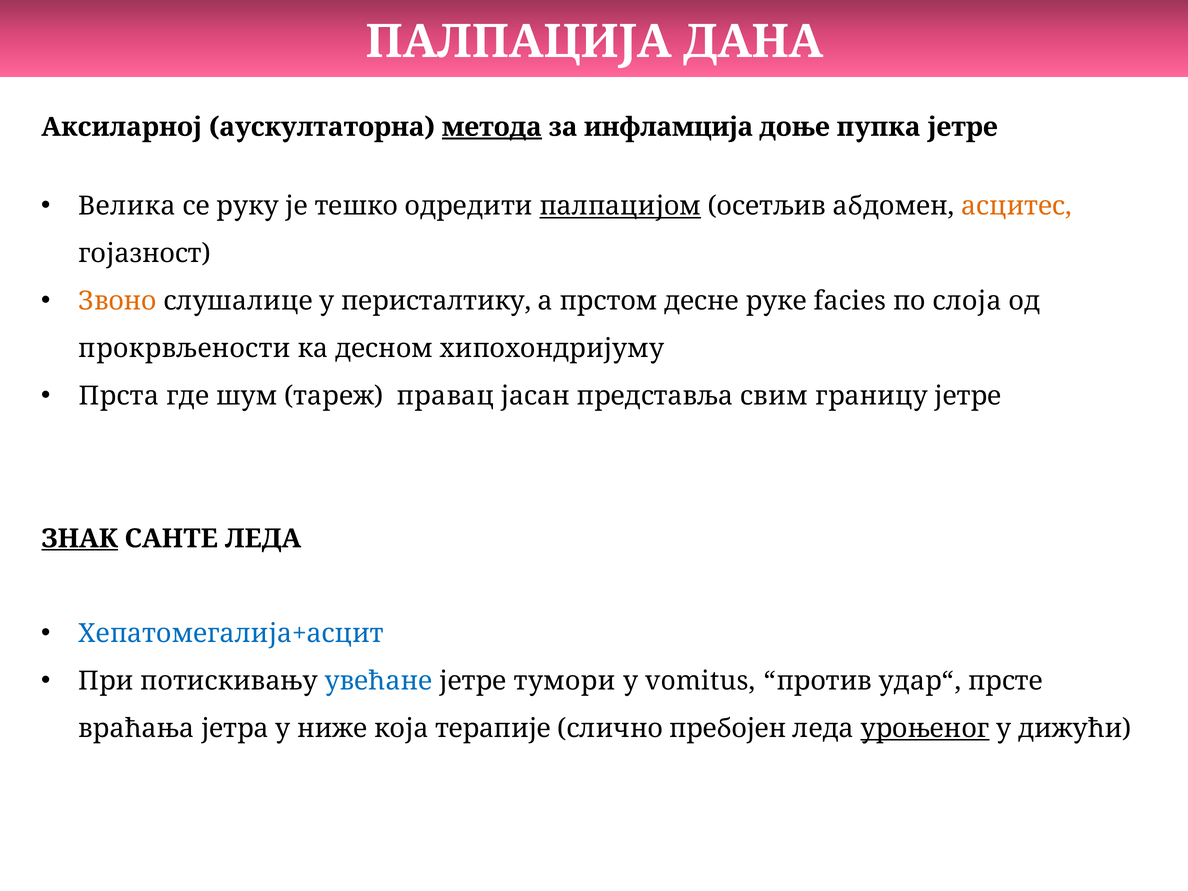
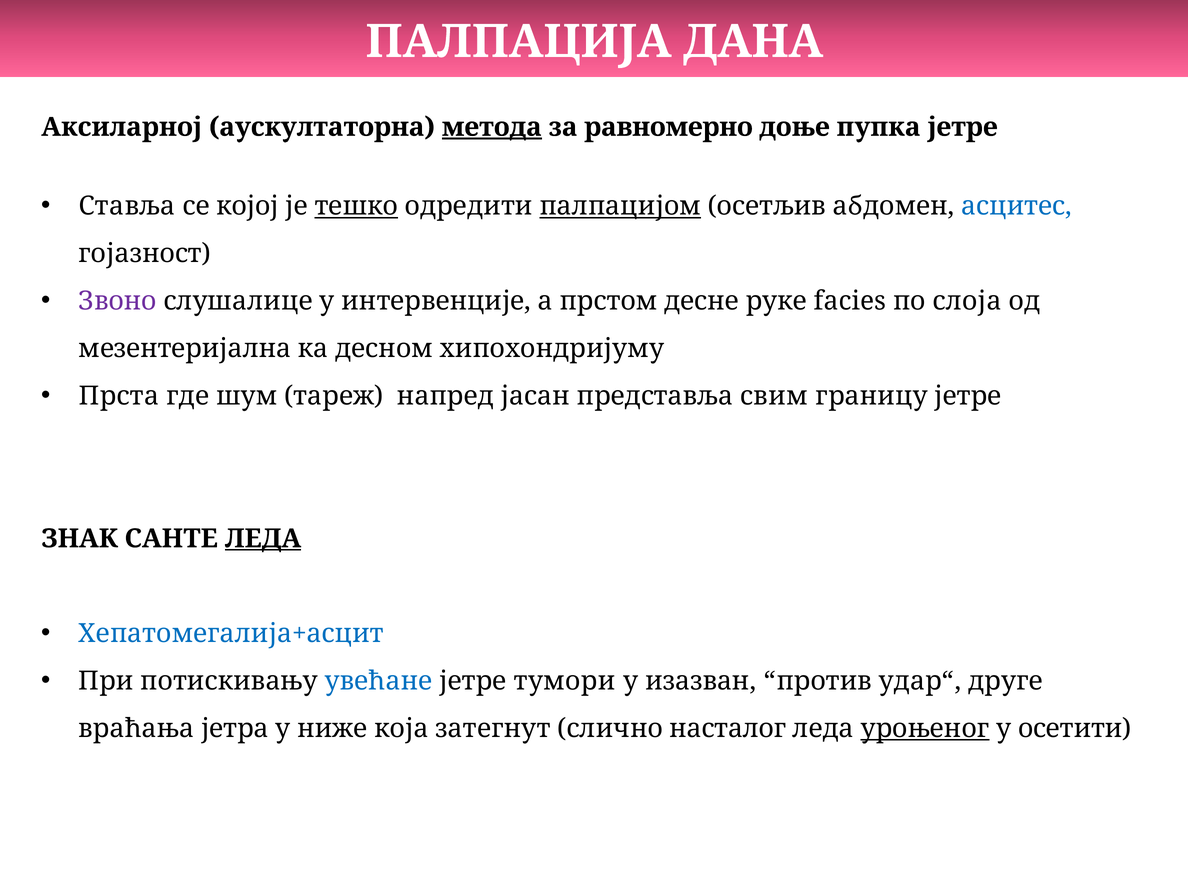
инфламција: инфламција -> равномерно (669, 127)
Велика: Велика -> Ставља (127, 206)
руку: руку -> којој (248, 206)
тешко underline: none -> present (356, 206)
асцитес colour: orange -> blue (1017, 206)
Звоно colour: orange -> purple (118, 301)
перисталтику: перисталтику -> интервенције (436, 301)
прокрвљености: прокрвљености -> мезентеријална (185, 349)
правац: правац -> напред (446, 396)
ЗНАК underline: present -> none (80, 539)
ЛЕДА underline: none -> present (263, 539)
vomitus: vomitus -> изазван (701, 681)
прсте: прсте -> друге (1005, 681)
терапије: терапије -> затегнут (493, 728)
пребојен: пребојен -> насталог (728, 728)
дижући: дижући -> осетити (1075, 728)
